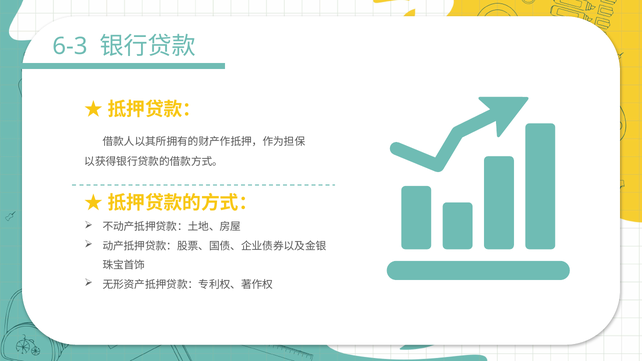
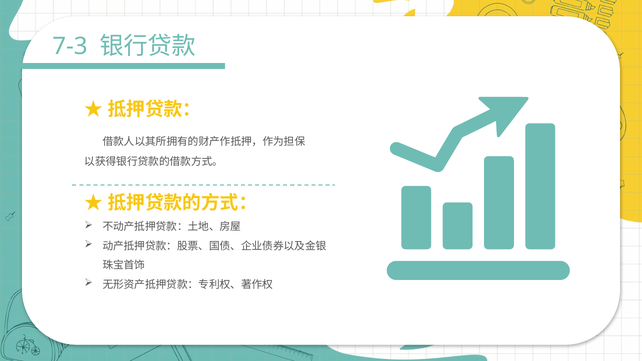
6-3: 6-3 -> 7-3 (70, 46)
